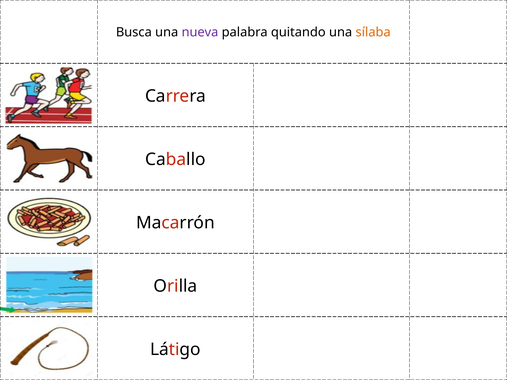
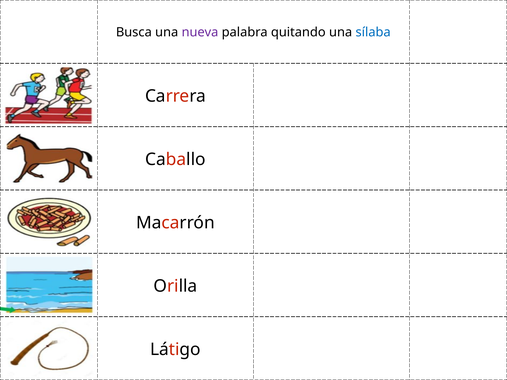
sílaba colour: orange -> blue (373, 32)
